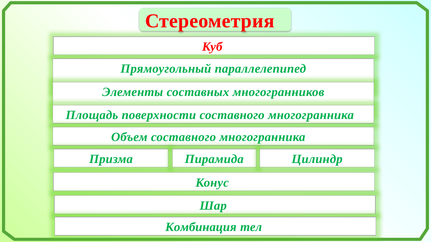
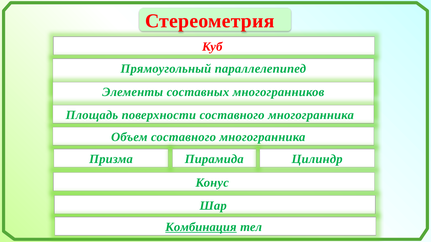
Комбинация underline: none -> present (201, 227)
